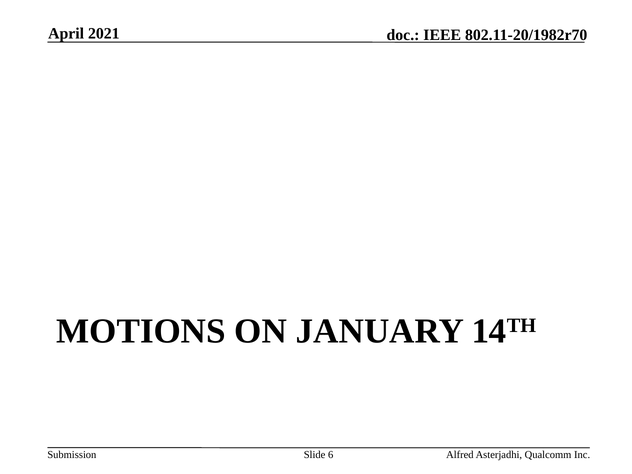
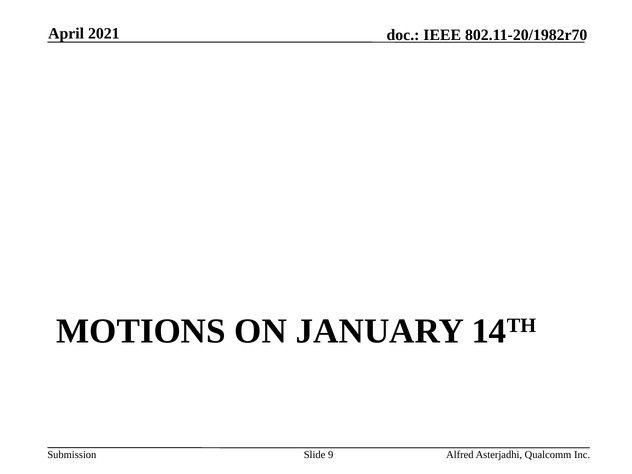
6: 6 -> 9 (331, 455)
